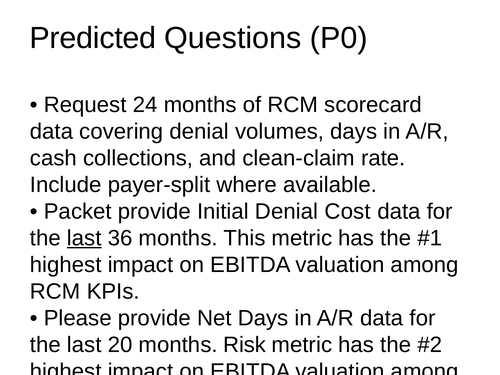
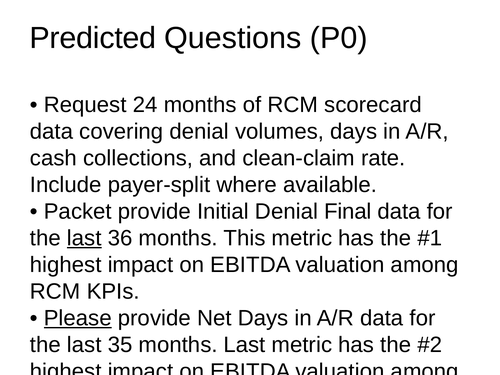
Denial Cost: Cost -> Final (348, 212)
Please underline: none -> present (78, 318)
20: 20 -> 35 (120, 345)
months Risk: Risk -> Last (244, 345)
